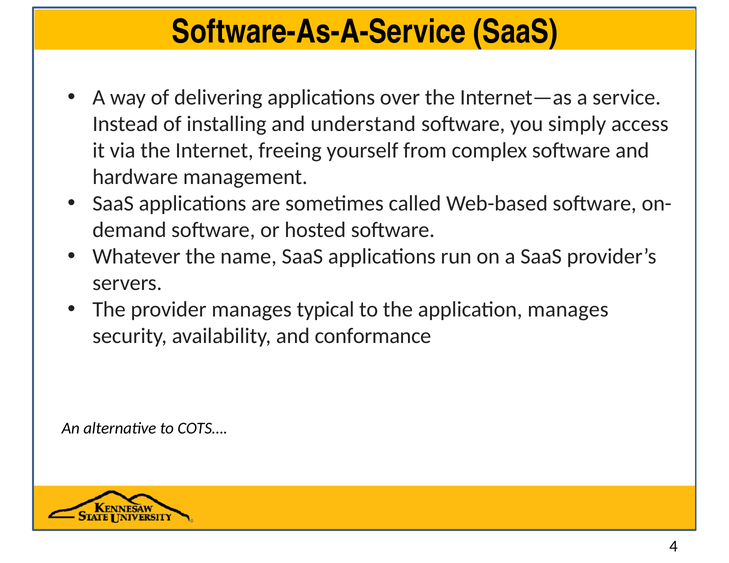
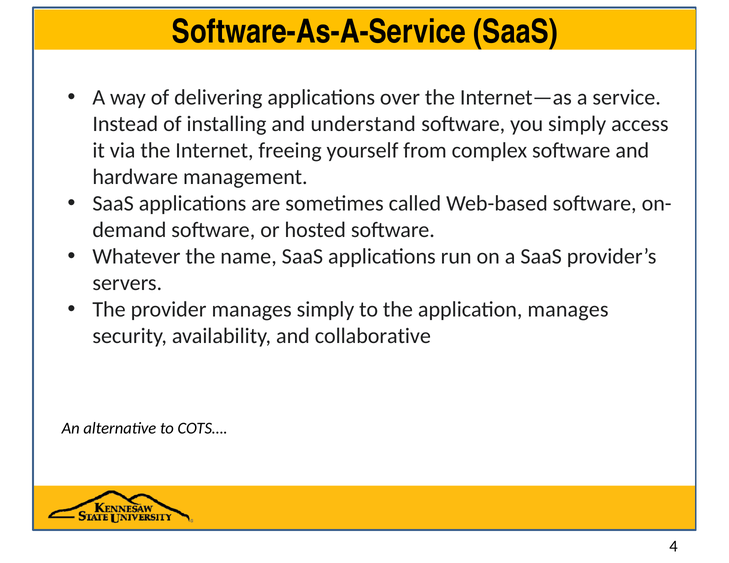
manages typical: typical -> simply (326, 310)
conformance: conformance -> collaborative (373, 336)
